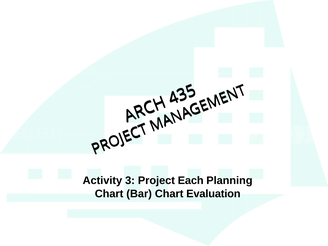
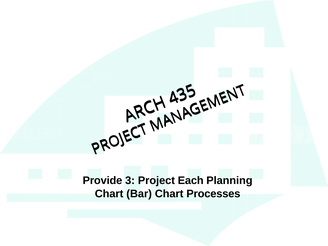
Activity: Activity -> Provide (102, 181)
Evaluation: Evaluation -> Processes (213, 194)
